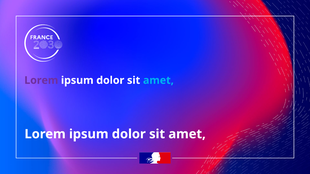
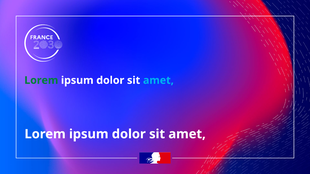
Lorem colour: purple -> green (41, 81)
